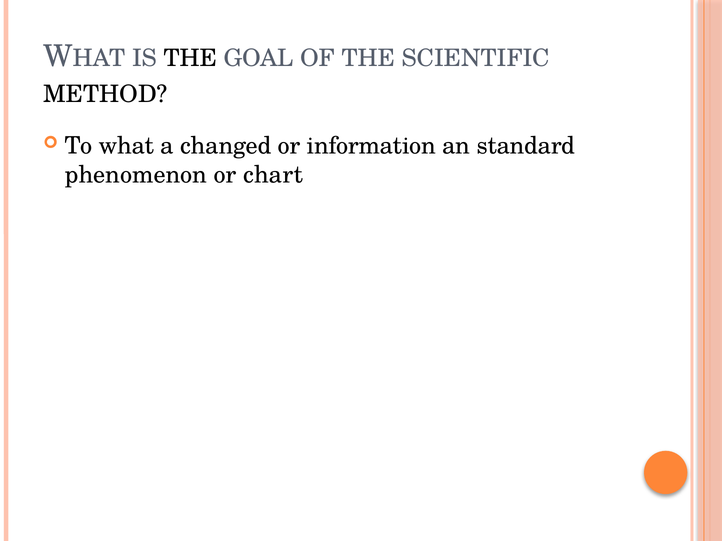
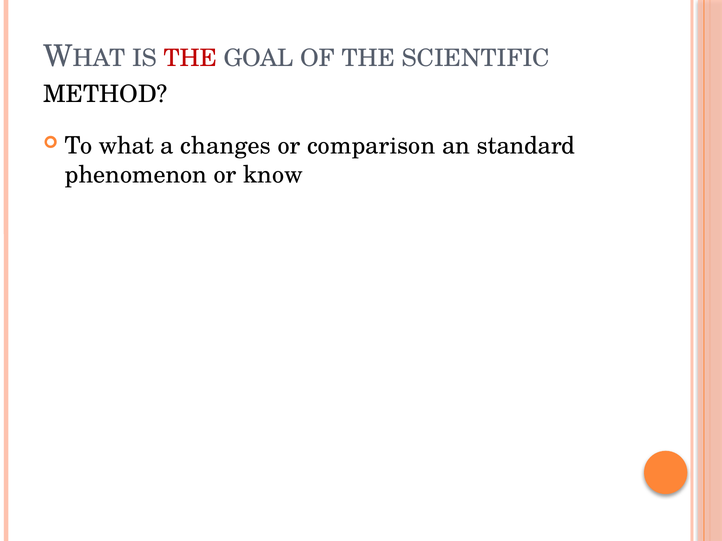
THE colour: black -> red (190, 58)
changed: changed -> changes (226, 146)
information: information -> comparison (371, 146)
chart: chart -> know (273, 175)
